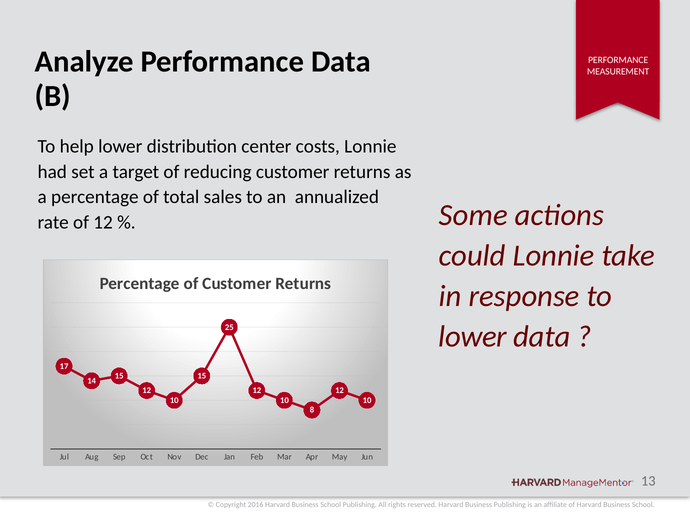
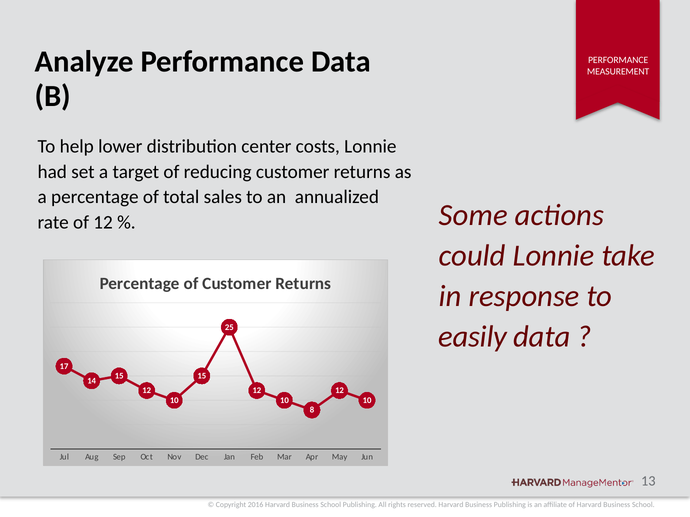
lower: lower -> easily (473, 337)
